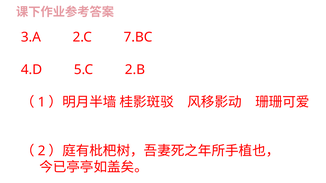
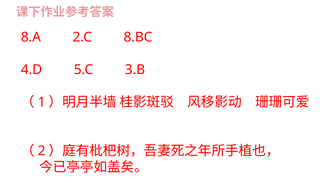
3.A: 3.A -> 8.A (31, 37)
7.BC: 7.BC -> 8.BC (138, 37)
2.B: 2.B -> 3.B (135, 70)
